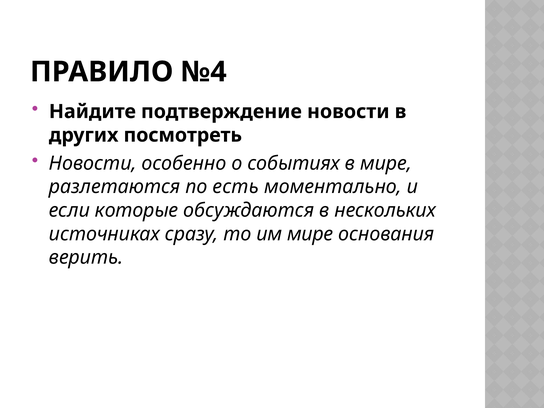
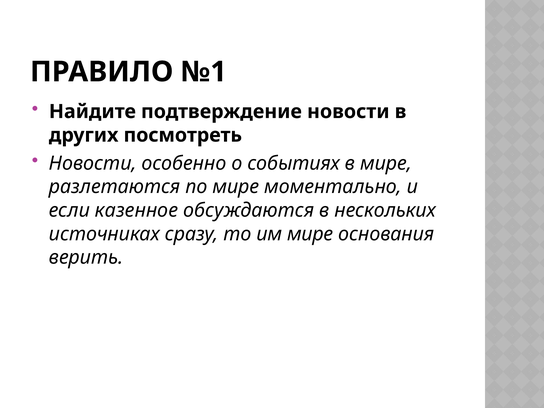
№4: №4 -> №1 (204, 72)
по есть: есть -> мире (236, 187)
которые: которые -> казенное (136, 210)
